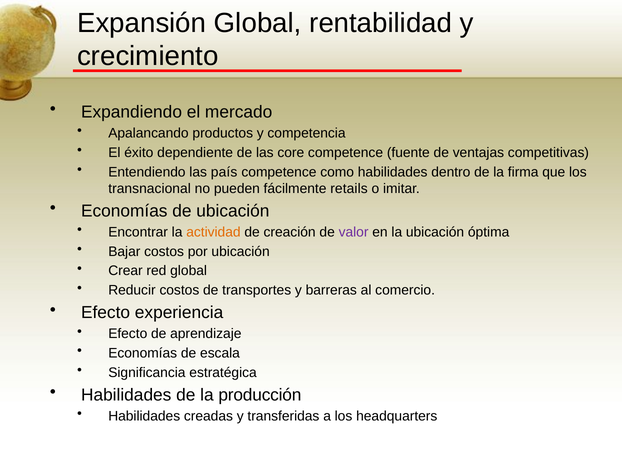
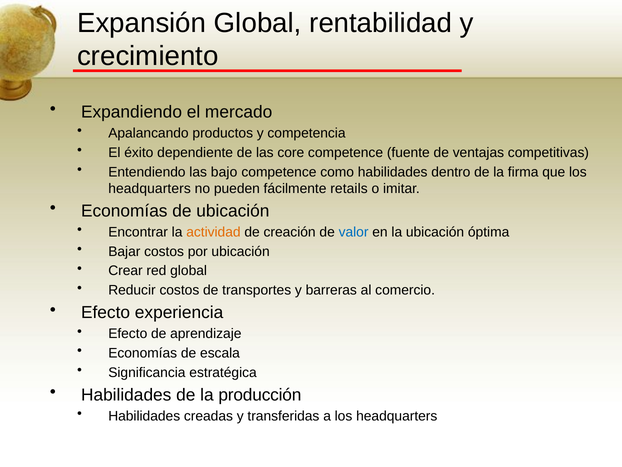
país: país -> bajo (224, 172)
transnacional: transnacional -> headquarters (150, 188)
valor colour: purple -> blue (354, 232)
